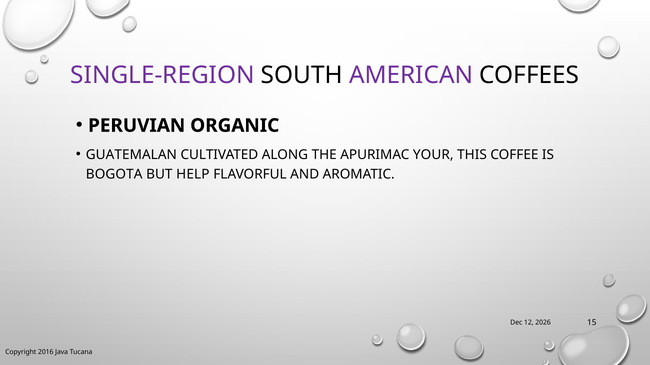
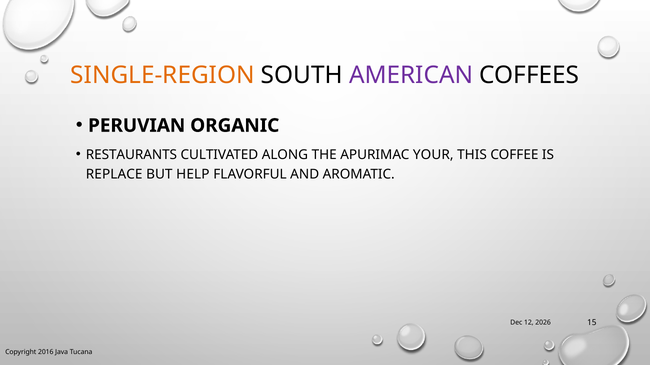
SINGLE-REGION colour: purple -> orange (163, 75)
GUATEMALAN: GUATEMALAN -> RESTAURANTS (131, 155)
BOGOTA: BOGOTA -> REPLACE (114, 174)
